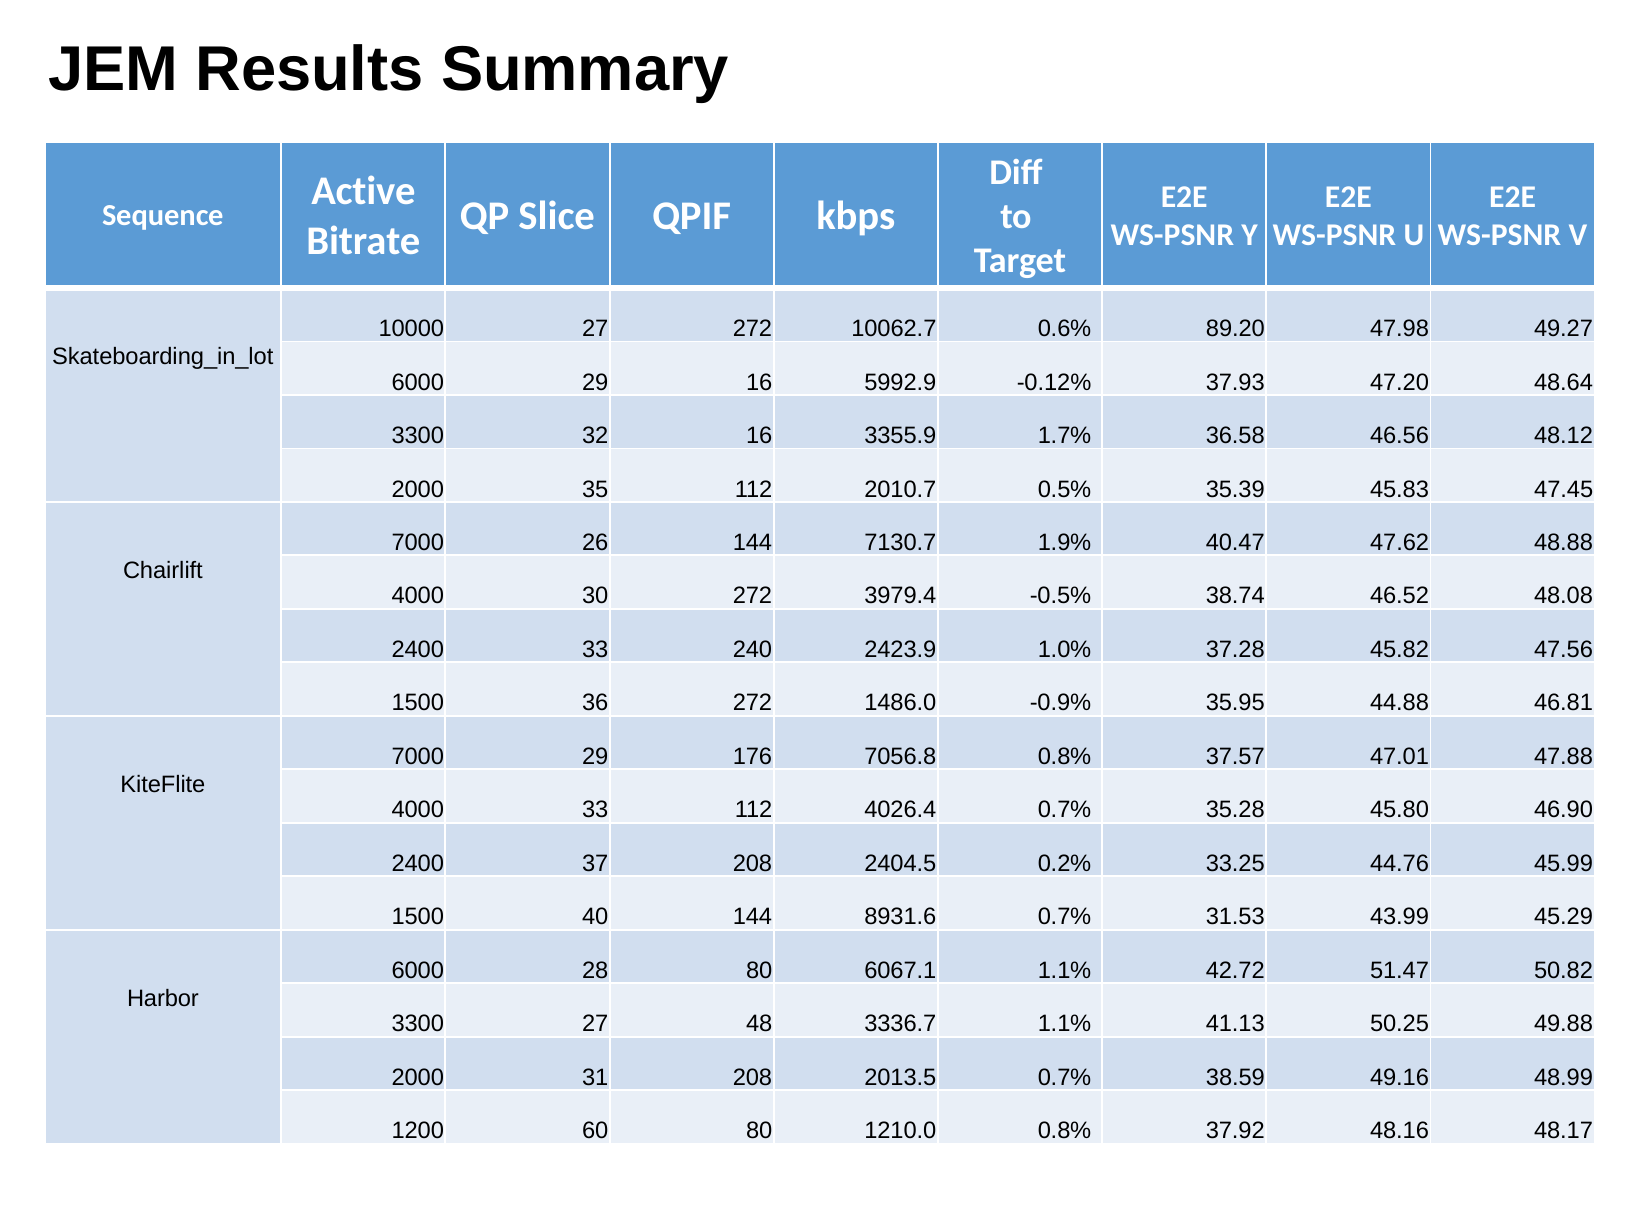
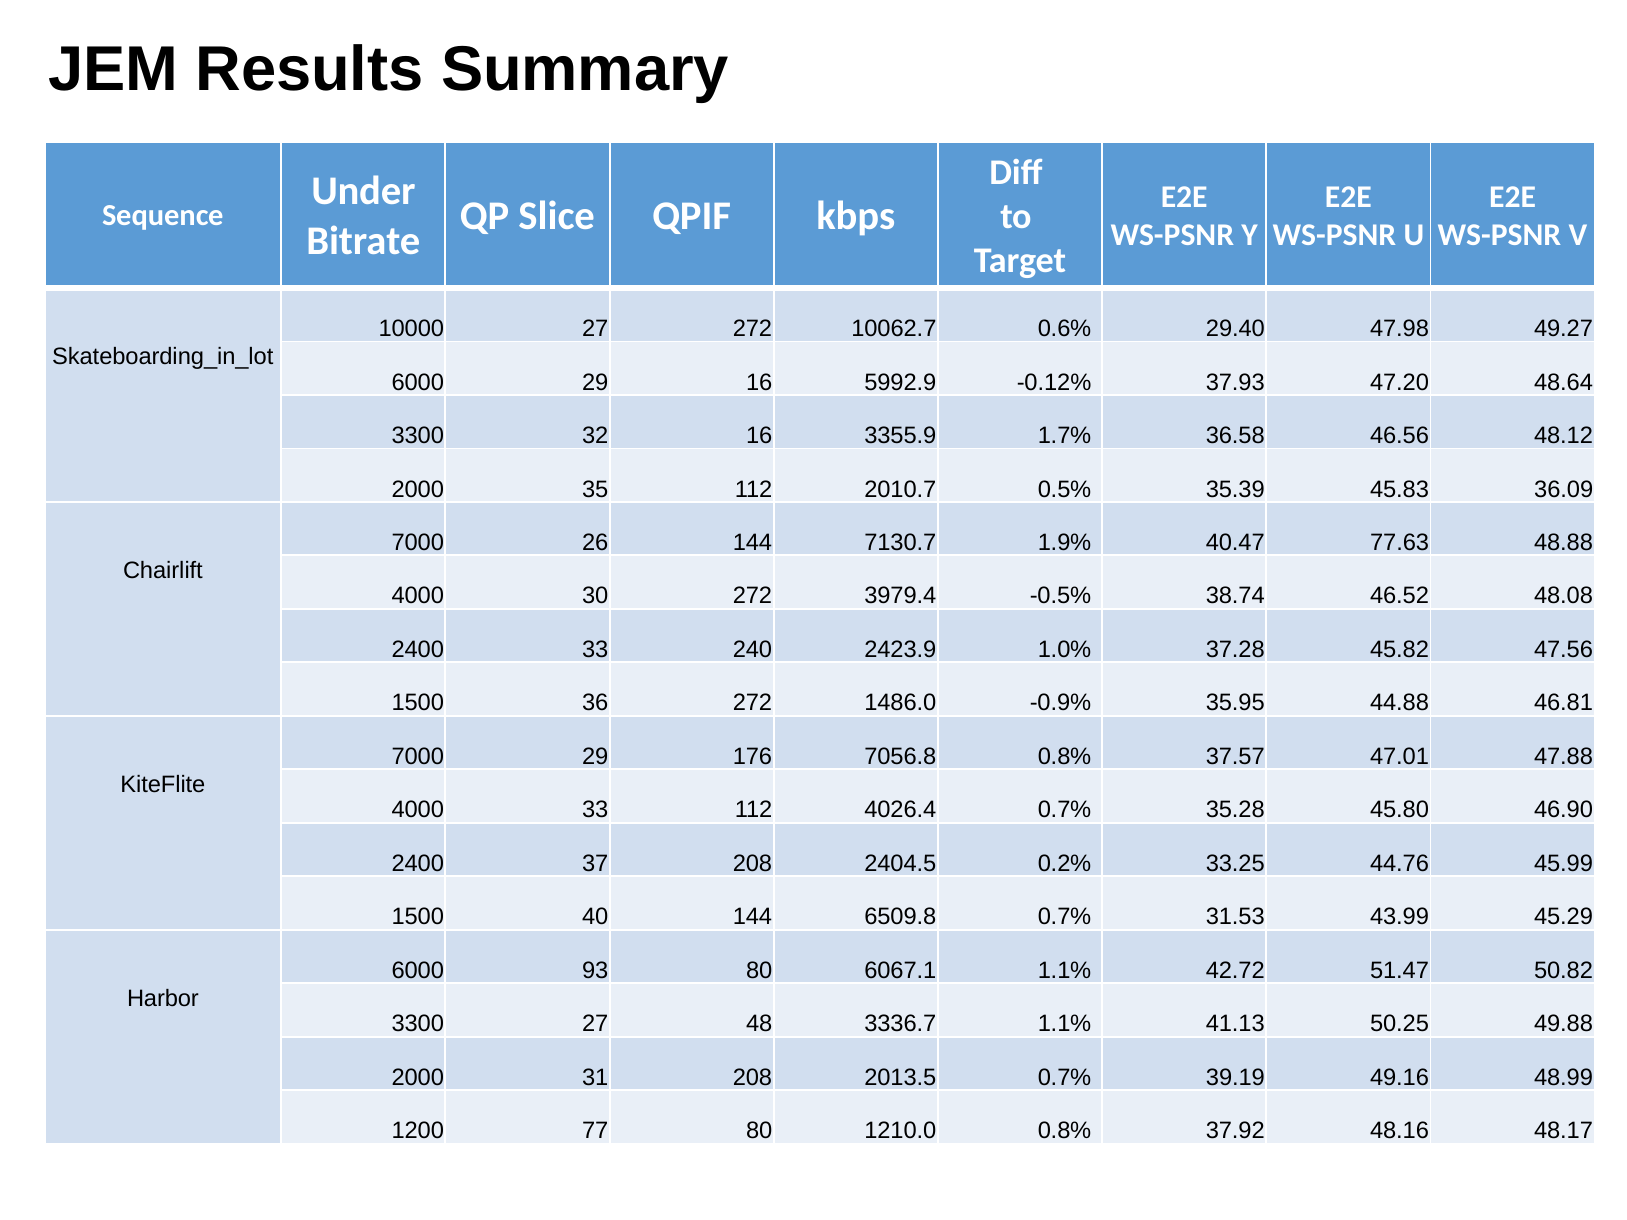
Active: Active -> Under (363, 192)
89.20: 89.20 -> 29.40 (1235, 329)
47.45: 47.45 -> 36.09 (1564, 489)
47.62: 47.62 -> 77.63 (1400, 543)
8931.6: 8931.6 -> 6509.8 (900, 917)
28: 28 -> 93 (595, 971)
38.59: 38.59 -> 39.19 (1235, 1078)
60: 60 -> 77 (595, 1131)
